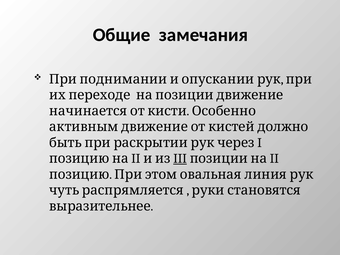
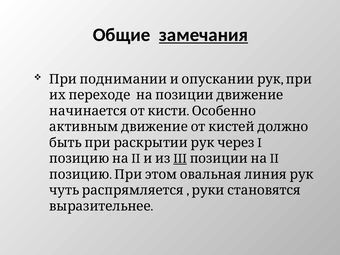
замечания underline: none -> present (203, 35)
